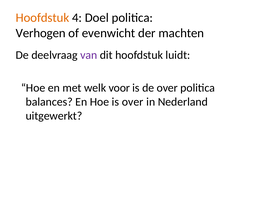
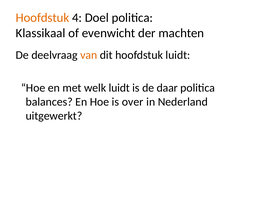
Verhogen: Verhogen -> Klassikaal (41, 33)
van colour: purple -> orange (89, 55)
welk voor: voor -> luidt (119, 88)
de over: over -> daar (167, 88)
